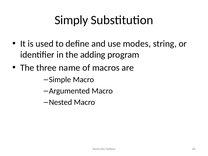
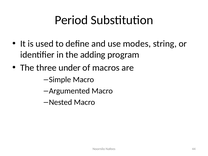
Simply: Simply -> Period (71, 20)
name: name -> under (70, 68)
